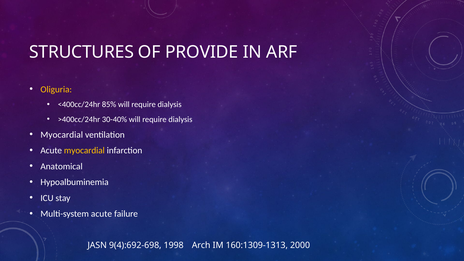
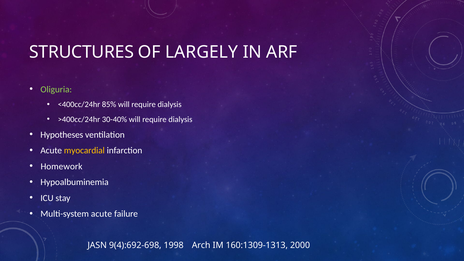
PROVIDE: PROVIDE -> LARGELY (202, 52)
Oliguria colour: yellow -> light green (56, 89)
Myocardial: Myocardial -> Hypotheses (62, 135)
Anatomical: Anatomical -> Homework (62, 166)
